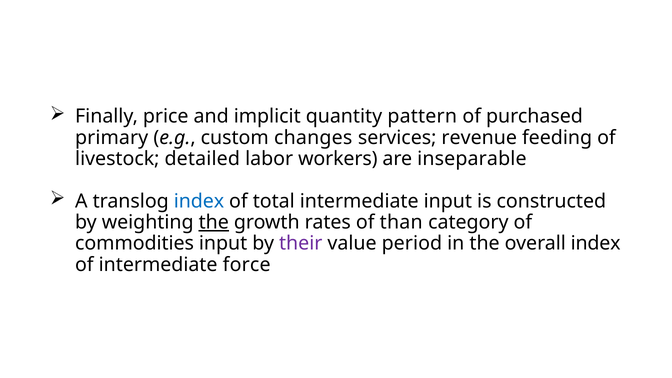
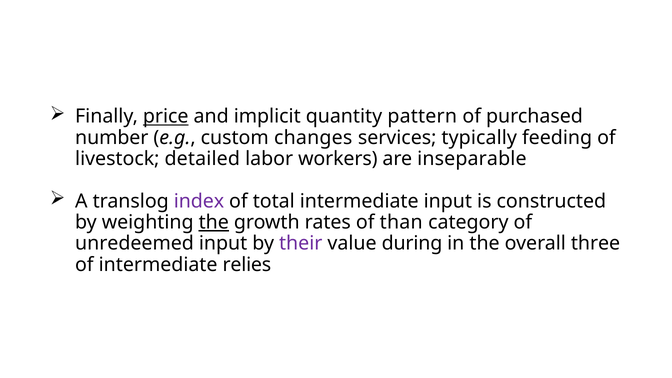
price underline: none -> present (166, 116)
primary: primary -> number (112, 138)
revenue: revenue -> typically (479, 138)
index colour: blue -> purple (199, 201)
commodities: commodities -> unredeemed (135, 243)
period: period -> during (412, 243)
overall index: index -> three (596, 243)
force: force -> relies (247, 265)
